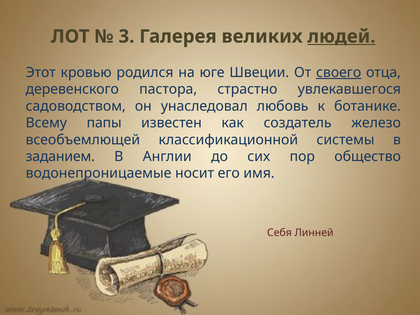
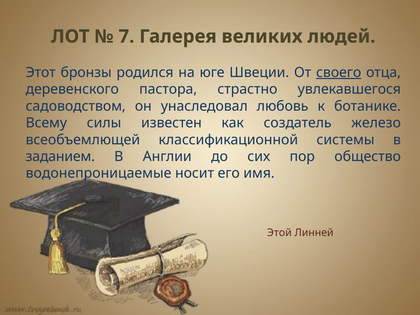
3: 3 -> 7 (126, 36)
людей underline: present -> none (341, 36)
кровью: кровью -> бронзы (86, 73)
папы: папы -> силы (104, 123)
Себя: Себя -> Этой (279, 233)
